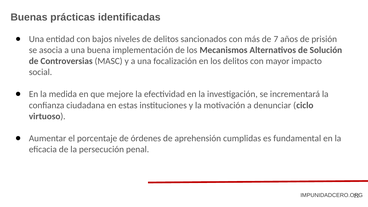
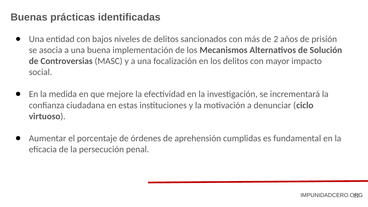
7: 7 -> 2 (276, 39)
